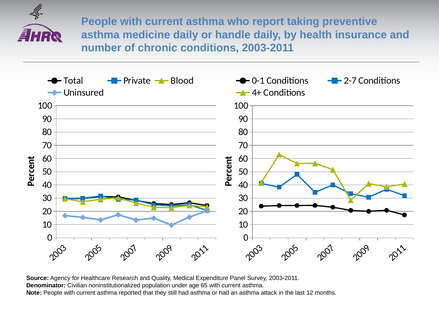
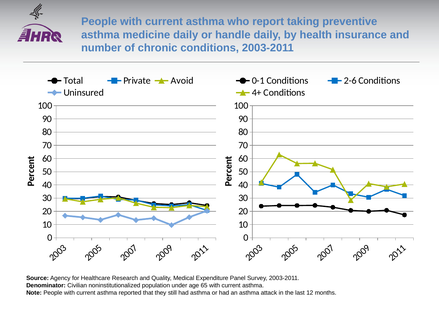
Blood: Blood -> Avoid (182, 81)
2-7: 2-7 -> 2-6 (350, 81)
